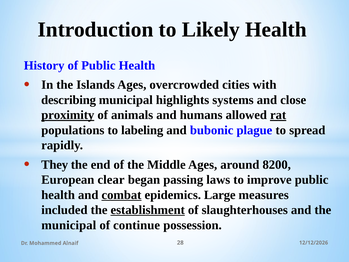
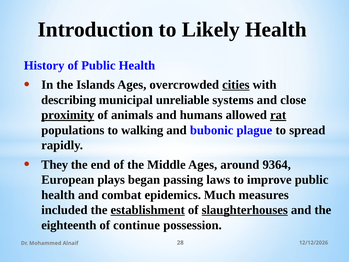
cities underline: none -> present (236, 85)
highlights: highlights -> unreliable (183, 100)
labeling: labeling -> walking (142, 130)
8200: 8200 -> 9364 (277, 164)
clear: clear -> plays (111, 180)
combat underline: present -> none (121, 195)
Large: Large -> Much (220, 195)
slaughterhouses underline: none -> present (245, 210)
municipal: municipal -> eighteenth (69, 225)
